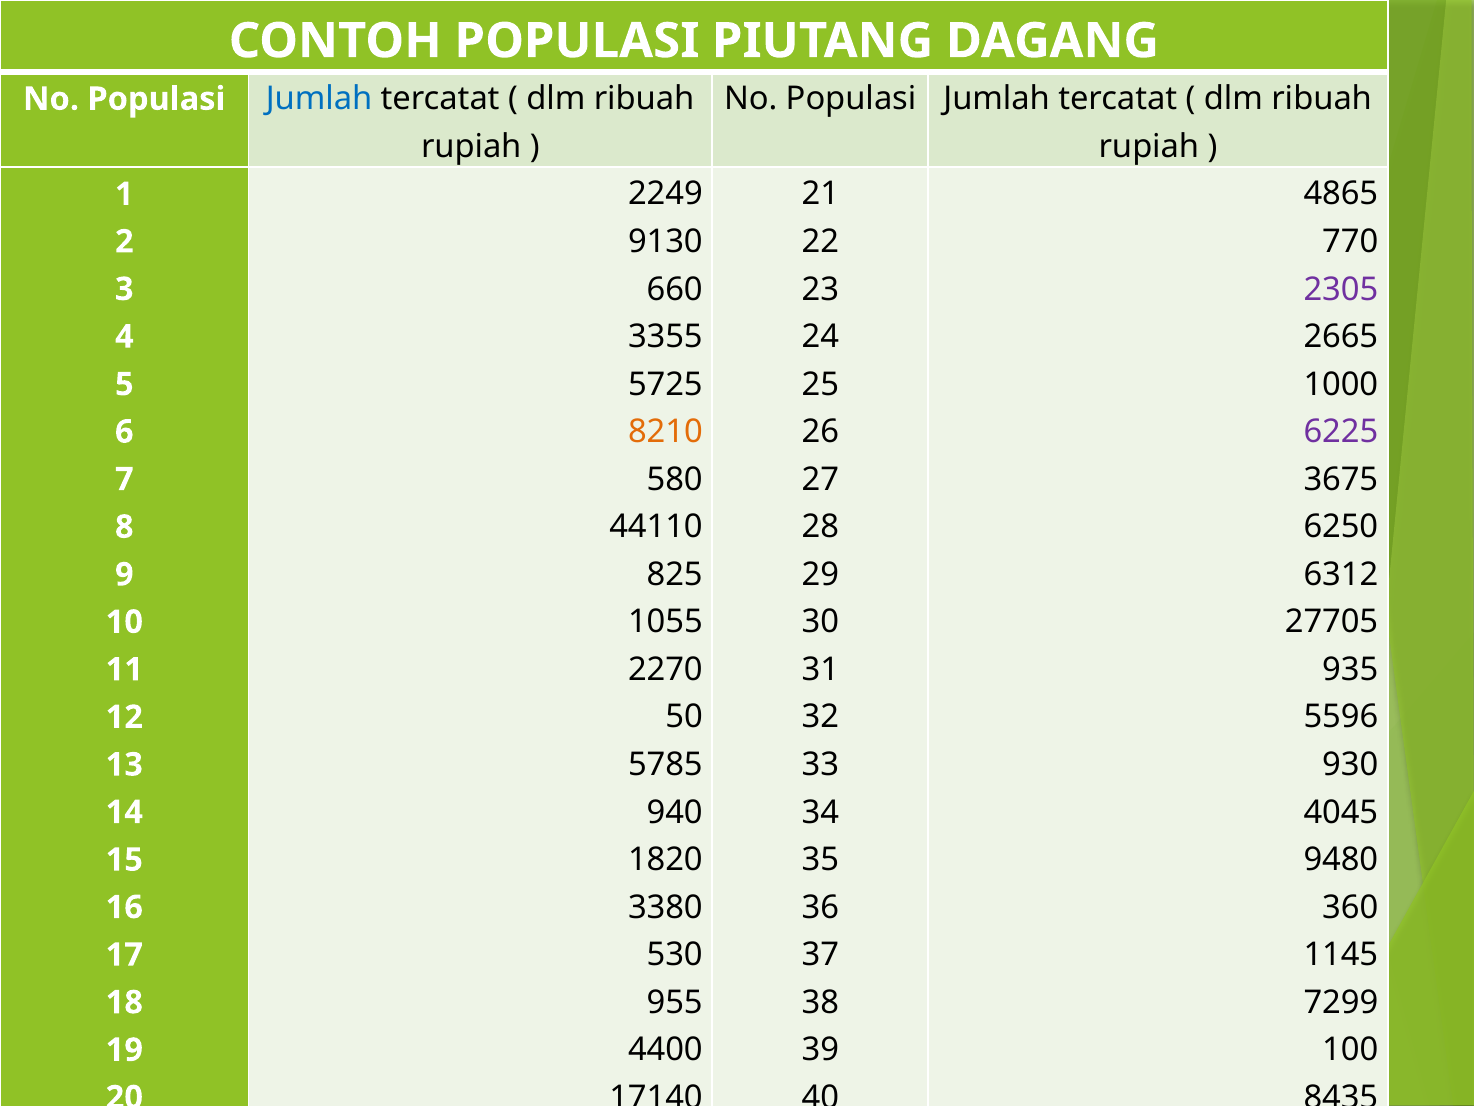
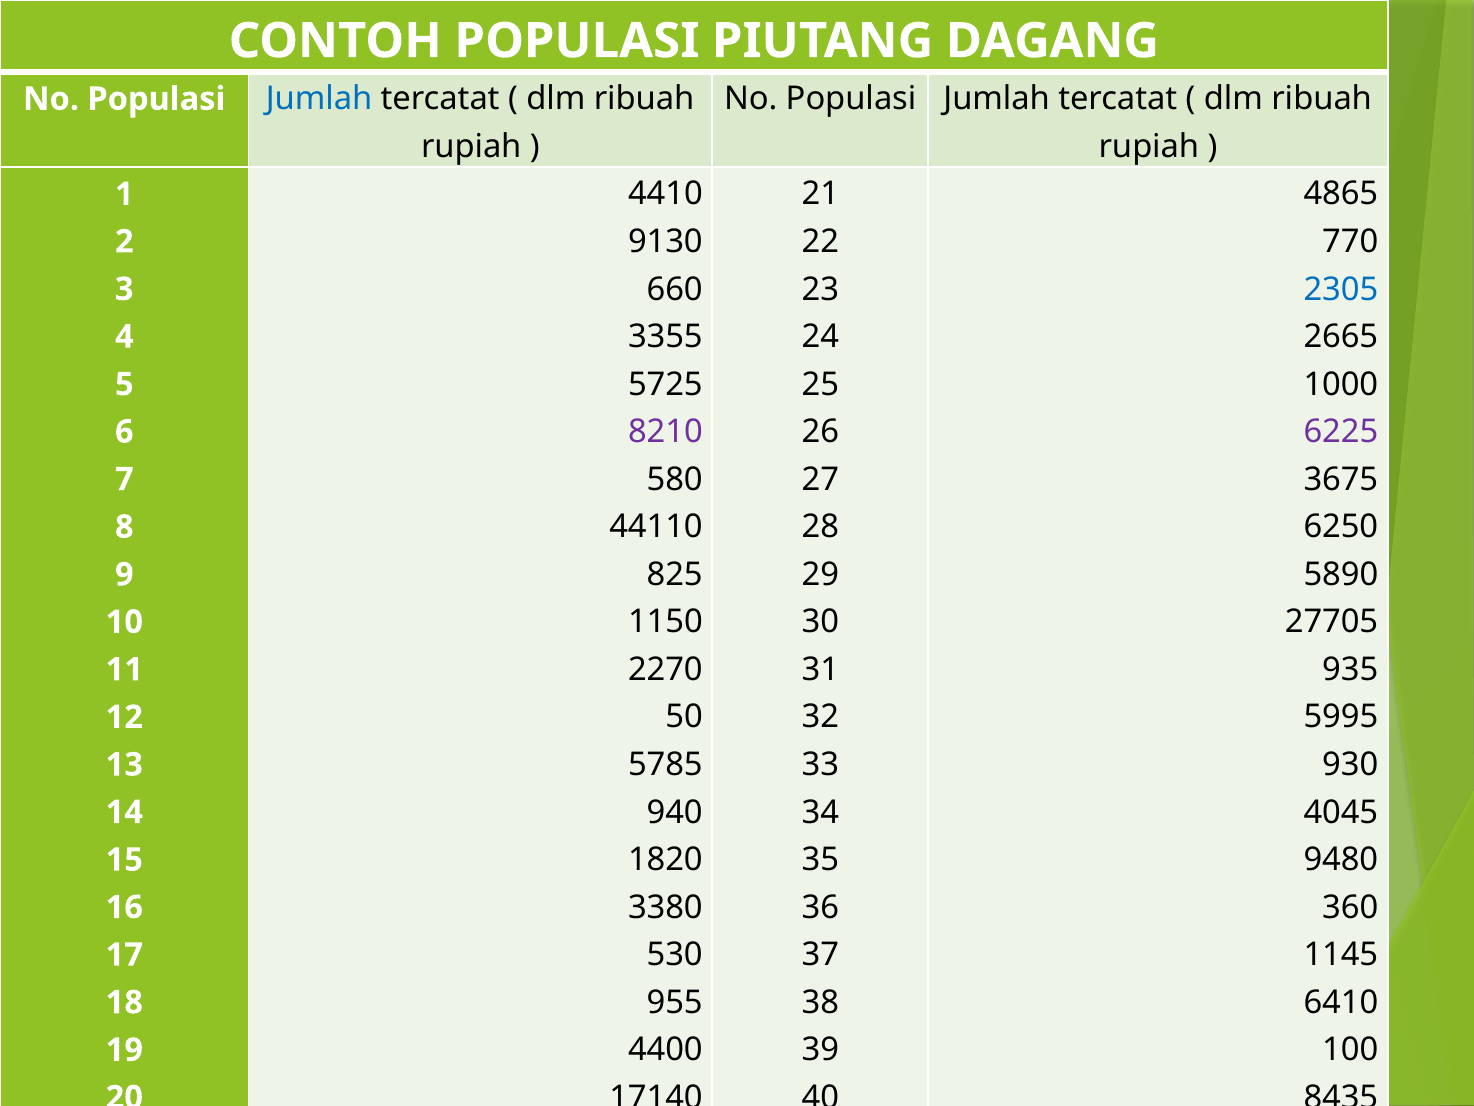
2249: 2249 -> 4410 (665, 194)
2305 colour: purple -> blue (1341, 289)
8210 colour: orange -> purple (665, 432)
6312: 6312 -> 5890 (1341, 574)
1055: 1055 -> 1150 (665, 622)
5596: 5596 -> 5995 (1341, 717)
7299: 7299 -> 6410 (1341, 1002)
